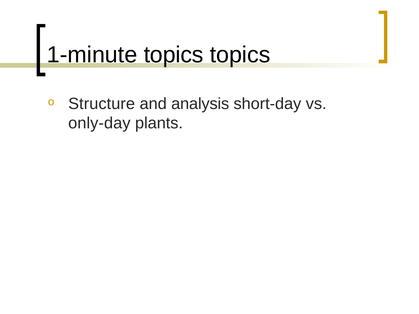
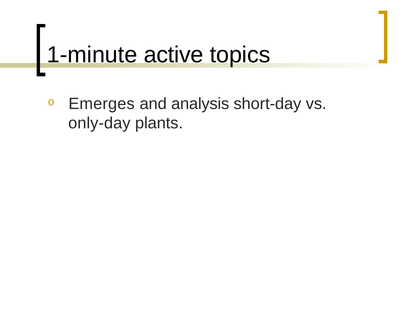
1-minute topics: topics -> active (174, 55)
Structure: Structure -> Emerges (102, 104)
